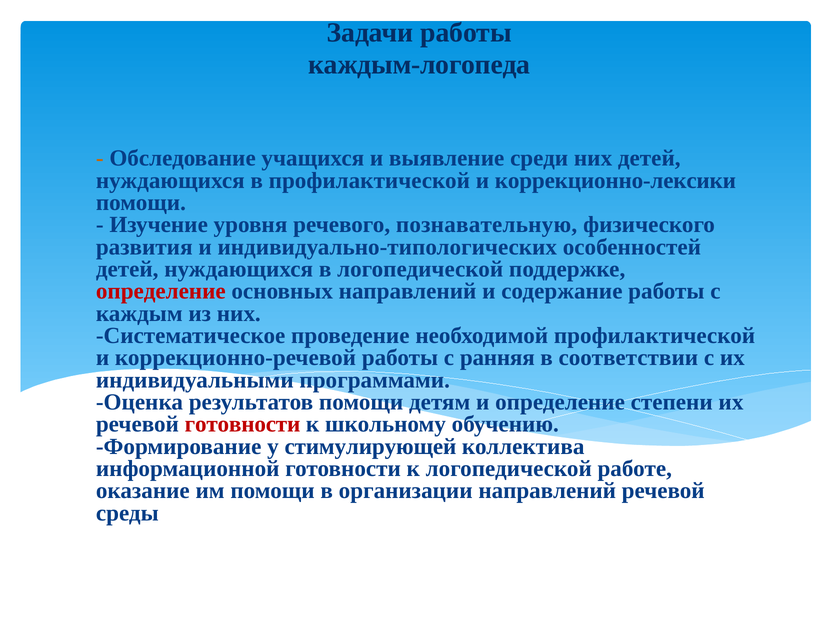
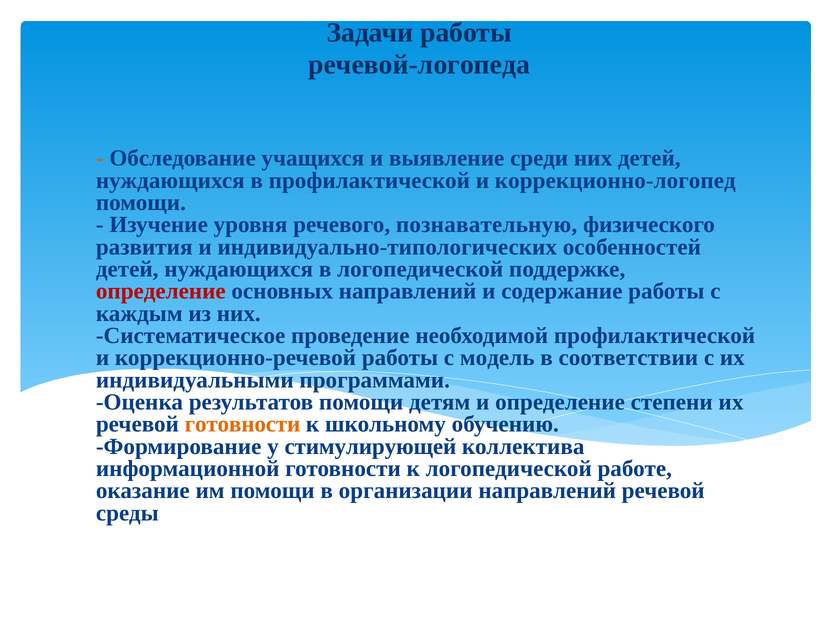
каждым-логопеда: каждым-логопеда -> речевой-логопеда (419, 65)
коррекционно-лексики: коррекционно-лексики -> коррекционно-логопед (615, 180)
ранняя: ранняя -> модель (497, 358)
готовности colour: red -> orange (243, 424)
